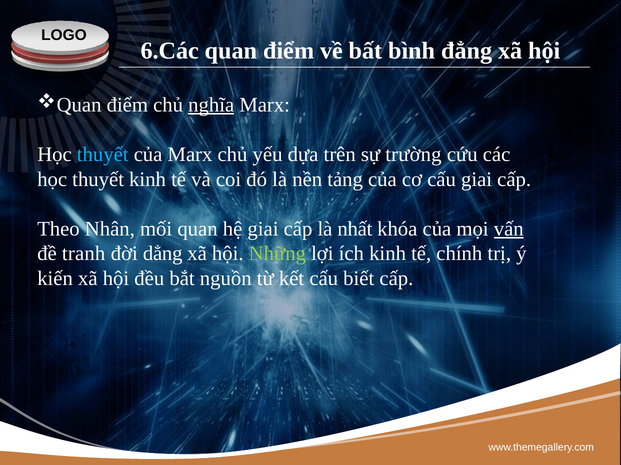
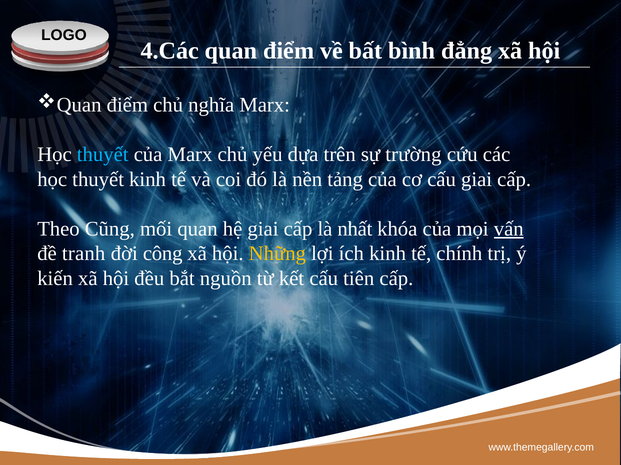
6.Các: 6.Các -> 4.Các (170, 51)
nghĩa underline: present -> none (211, 105)
Nhân: Nhân -> Cũng (110, 229)
dẳng: dẳng -> công (163, 254)
Những colour: light green -> yellow (277, 254)
biết: biết -> tiên (359, 279)
